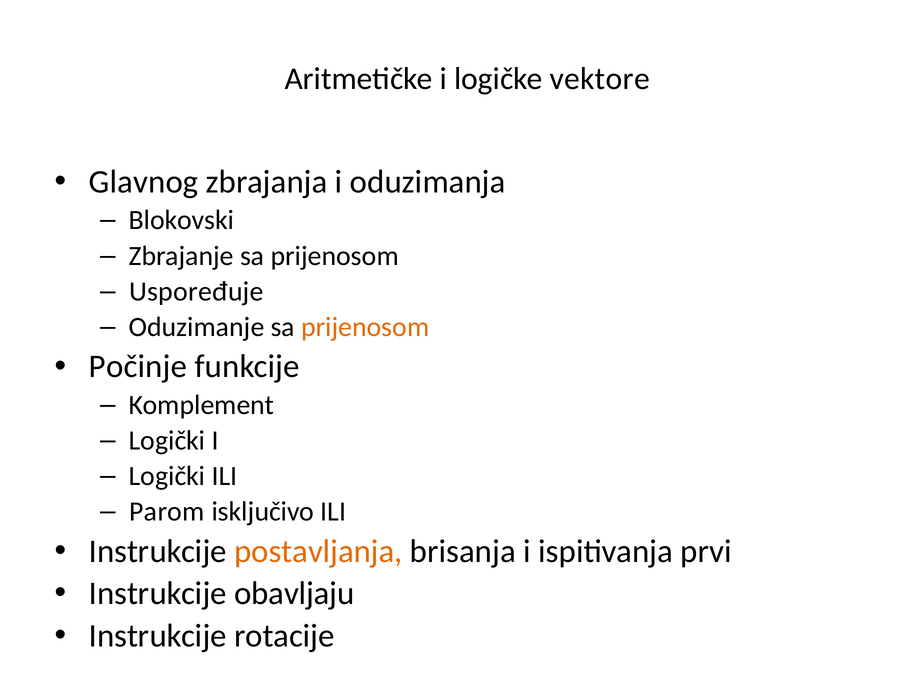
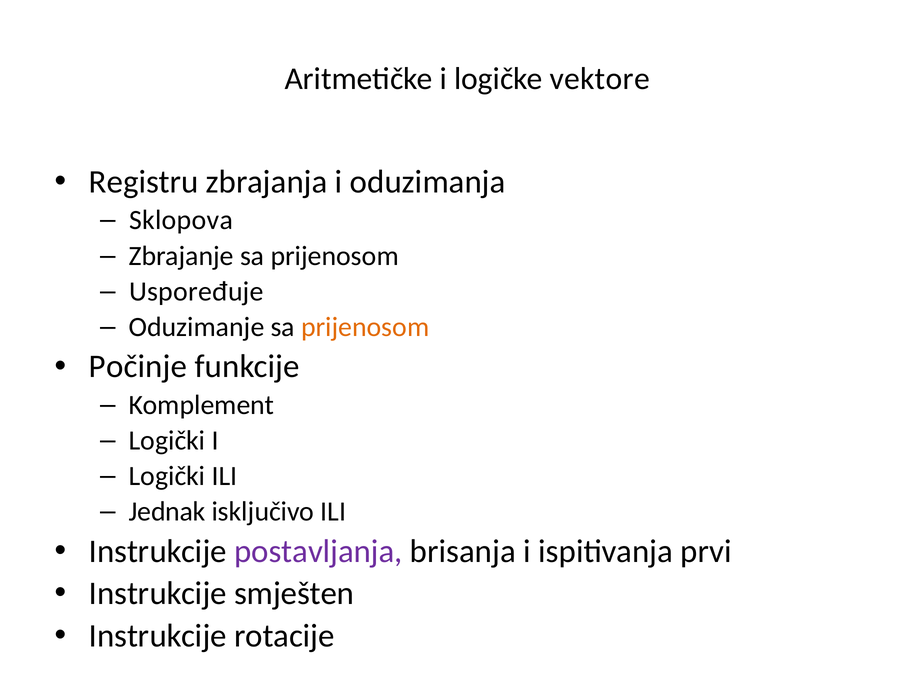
Glavnog: Glavnog -> Registru (144, 182)
Blokovski: Blokovski -> Sklopova (181, 220)
Parom: Parom -> Jednak (167, 512)
postavljanja colour: orange -> purple (318, 551)
obavljaju: obavljaju -> smješten (294, 593)
